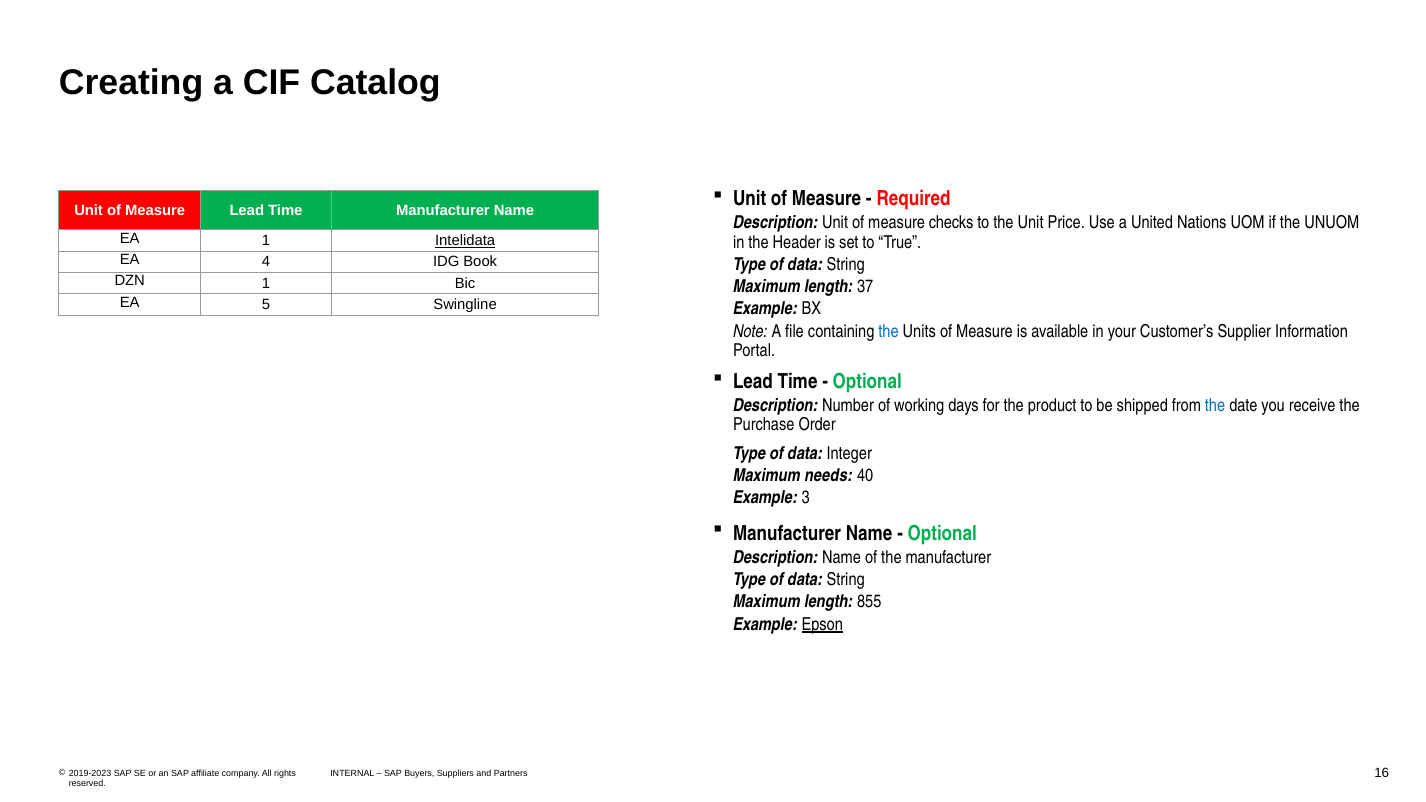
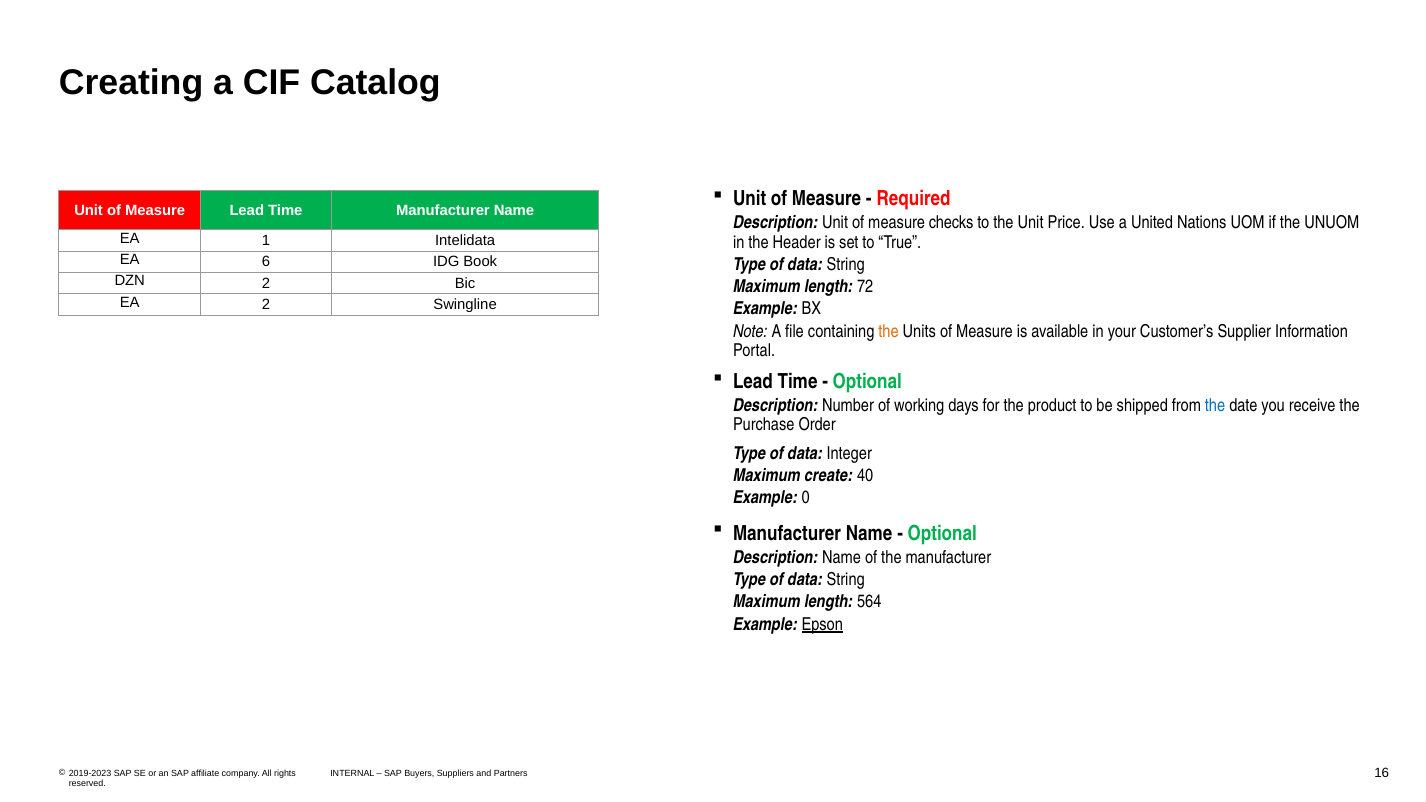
Intelidata underline: present -> none (465, 241)
4: 4 -> 6 (266, 262)
DZN 1: 1 -> 2 (266, 283)
37: 37 -> 72 (865, 287)
EA 5: 5 -> 2 (266, 305)
the colour: blue -> orange (889, 331)
needs: needs -> create (829, 476)
3: 3 -> 0 (806, 498)
855: 855 -> 564 (869, 602)
